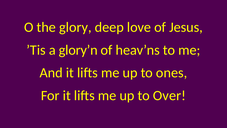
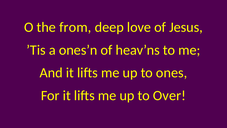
glory: glory -> from (75, 27)
glory’n: glory’n -> ones’n (78, 50)
